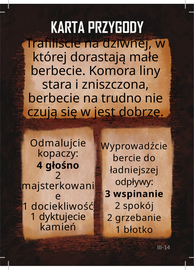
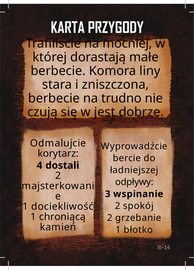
dziwnej: dziwnej -> mocniej (127, 44)
kopaczy: kopaczy -> korytarz (58, 154)
głośno: głośno -> dostali (62, 165)
dyktujecie: dyktujecie -> chroniącą (62, 217)
